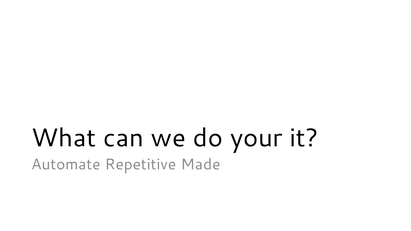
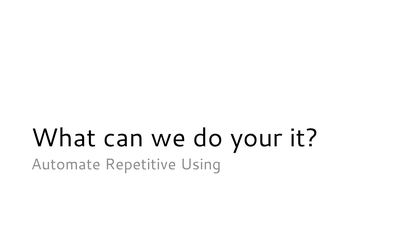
Made: Made -> Using (201, 164)
